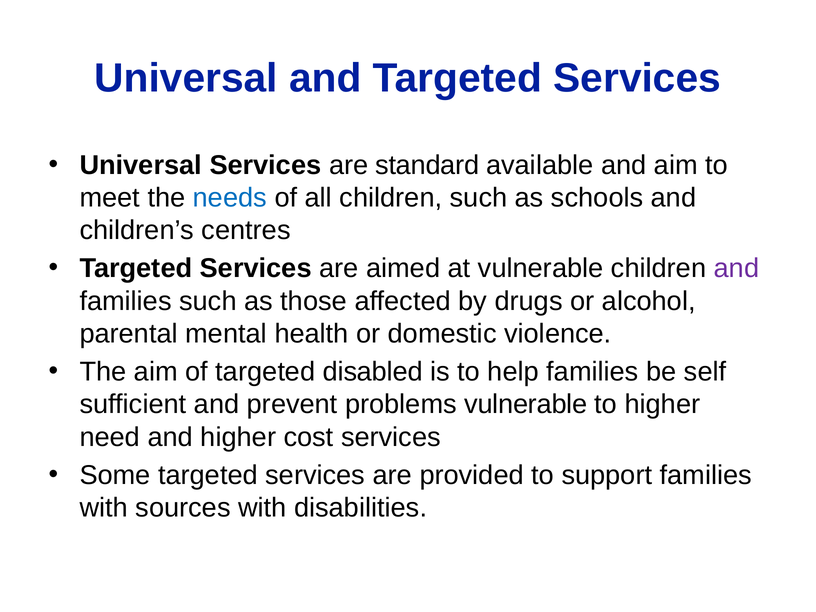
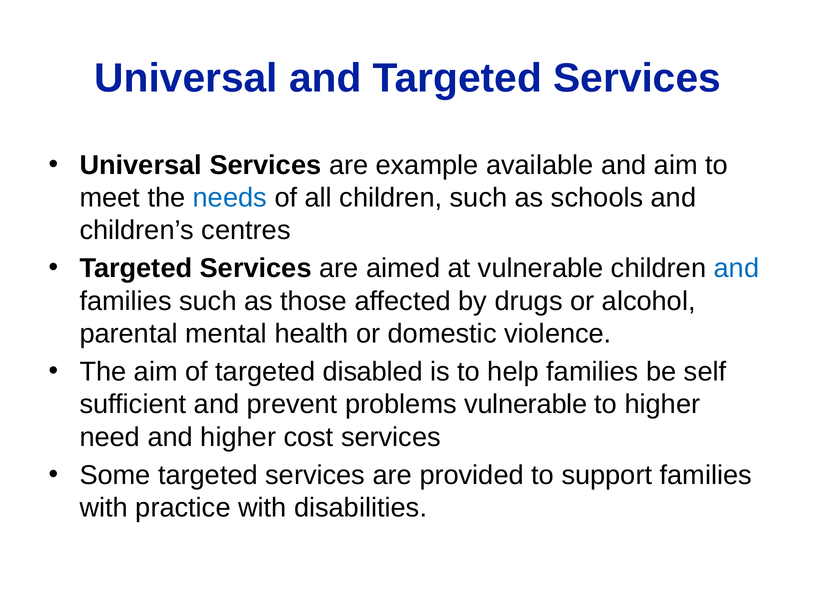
standard: standard -> example (427, 165)
and colour: purple -> blue (736, 268)
sources: sources -> practice (183, 508)
